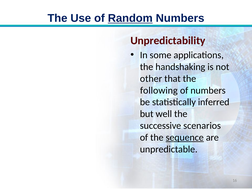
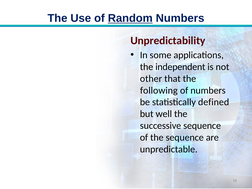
handshaking: handshaking -> independent (180, 67)
inferred: inferred -> defined (214, 102)
successive scenarios: scenarios -> sequence (202, 126)
sequence underline: present -> none (185, 137)
